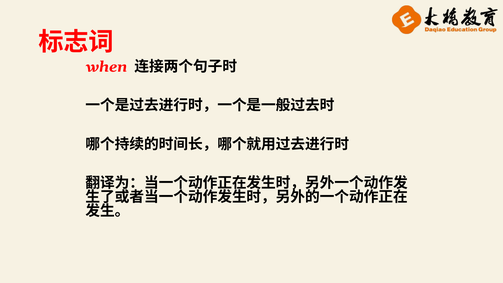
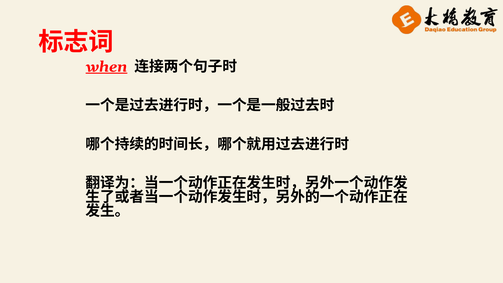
when underline: none -> present (106, 67)
